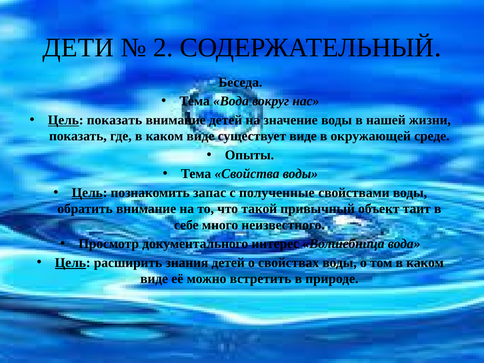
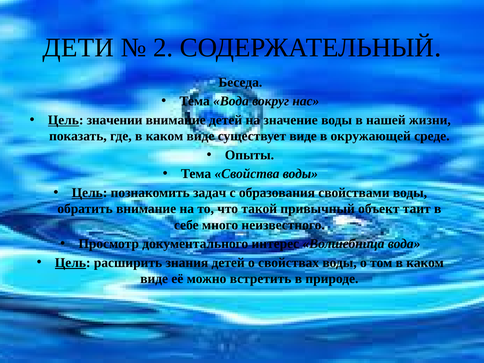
Цель показать: показать -> значении (115, 120)
запас: запас -> задач (210, 193)
полученные: полученные -> образования (277, 193)
